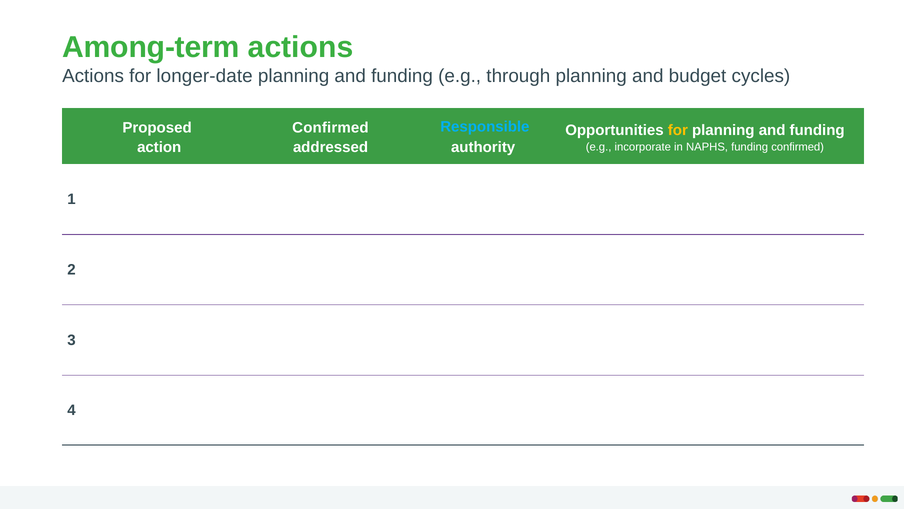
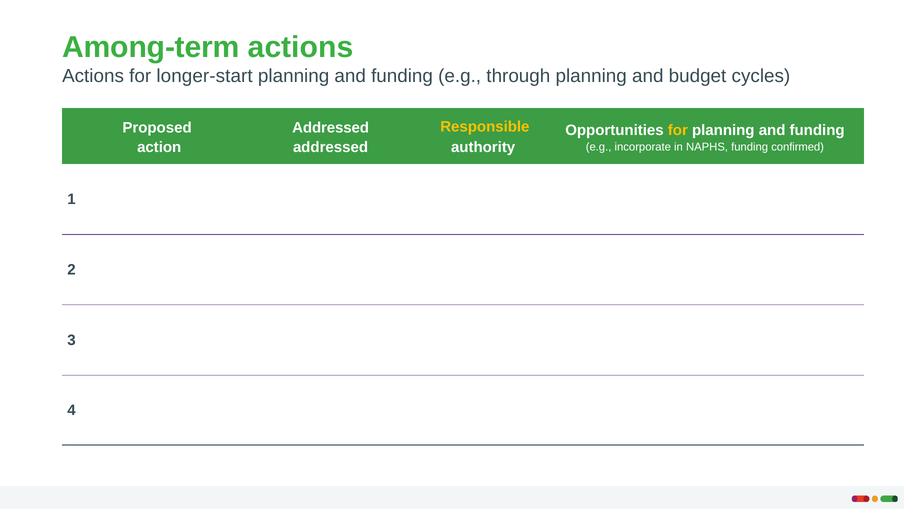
longer-date: longer-date -> longer-start (205, 76)
Responsible colour: light blue -> yellow (485, 127)
Confirmed: Confirmed -> Addressed (331, 128)
